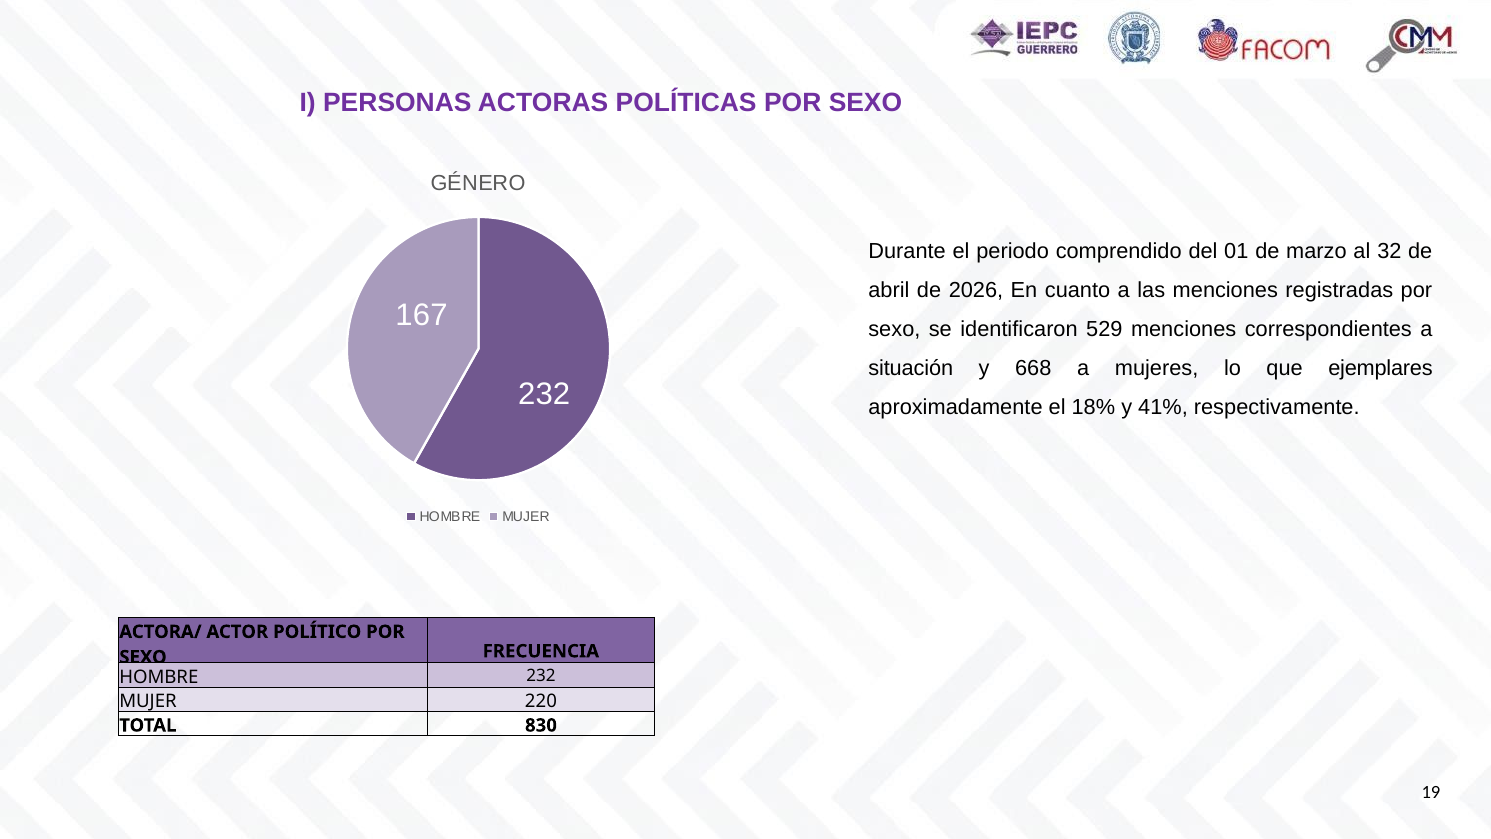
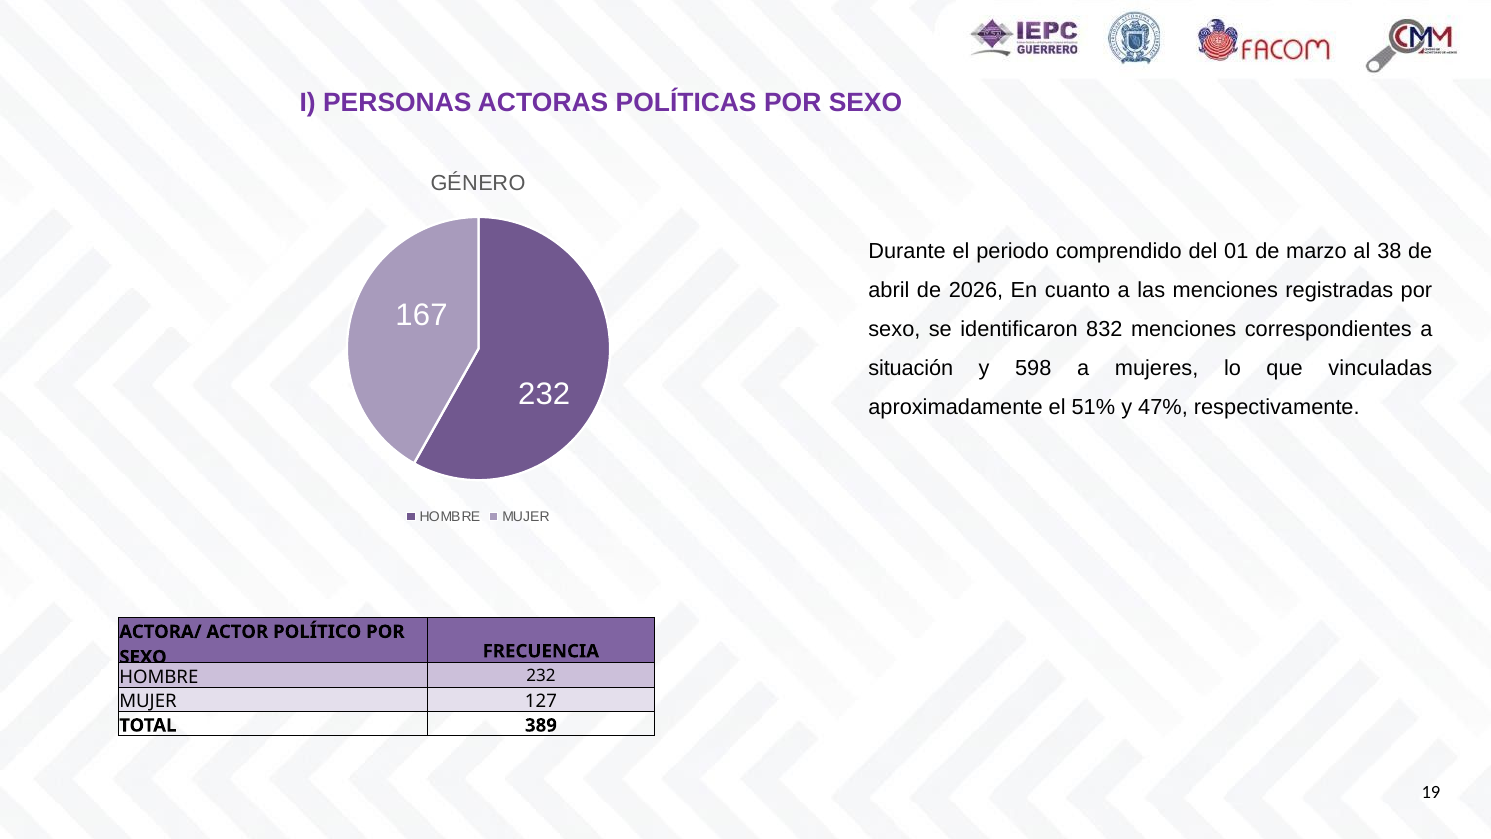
32: 32 -> 38 (1389, 251)
529: 529 -> 832 (1104, 329)
668: 668 -> 598 (1033, 368)
ejemplares: ejemplares -> vinculadas (1380, 368)
18%: 18% -> 51% (1093, 408)
41%: 41% -> 47% (1163, 408)
220: 220 -> 127 (541, 701)
830: 830 -> 389 (541, 725)
